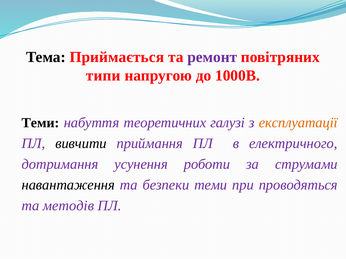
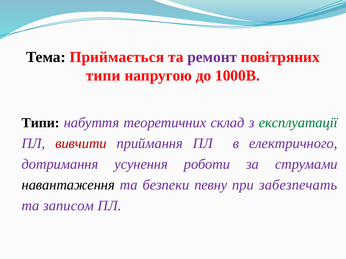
Теми: Теми -> Типи (41, 123)
галузі: галузі -> склад (228, 123)
експлуатації colour: orange -> green (298, 123)
вивчити colour: black -> red (81, 144)
безпеки теми: теми -> певну (211, 185)
проводяться: проводяться -> забезпечать (298, 185)
методів: методів -> записом (68, 206)
